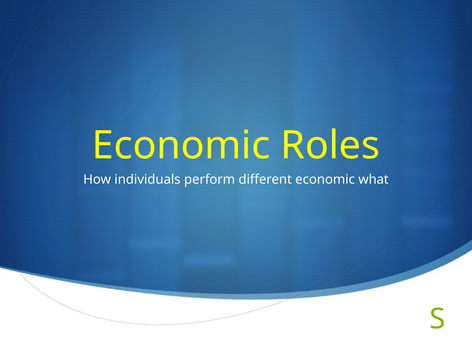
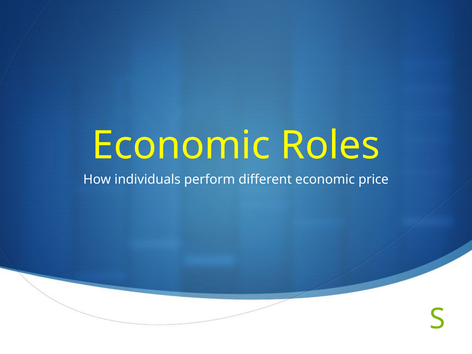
what: what -> price (374, 180)
